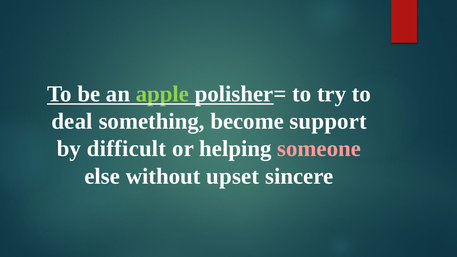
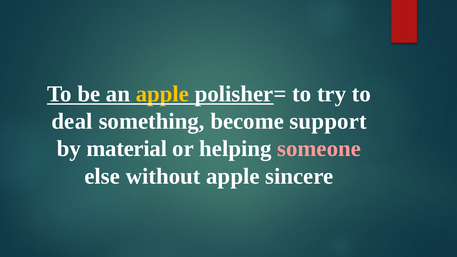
apple colour: light green -> yellow (162, 94)
difficult: difficult -> material (127, 149)
without upset: upset -> apple (233, 176)
